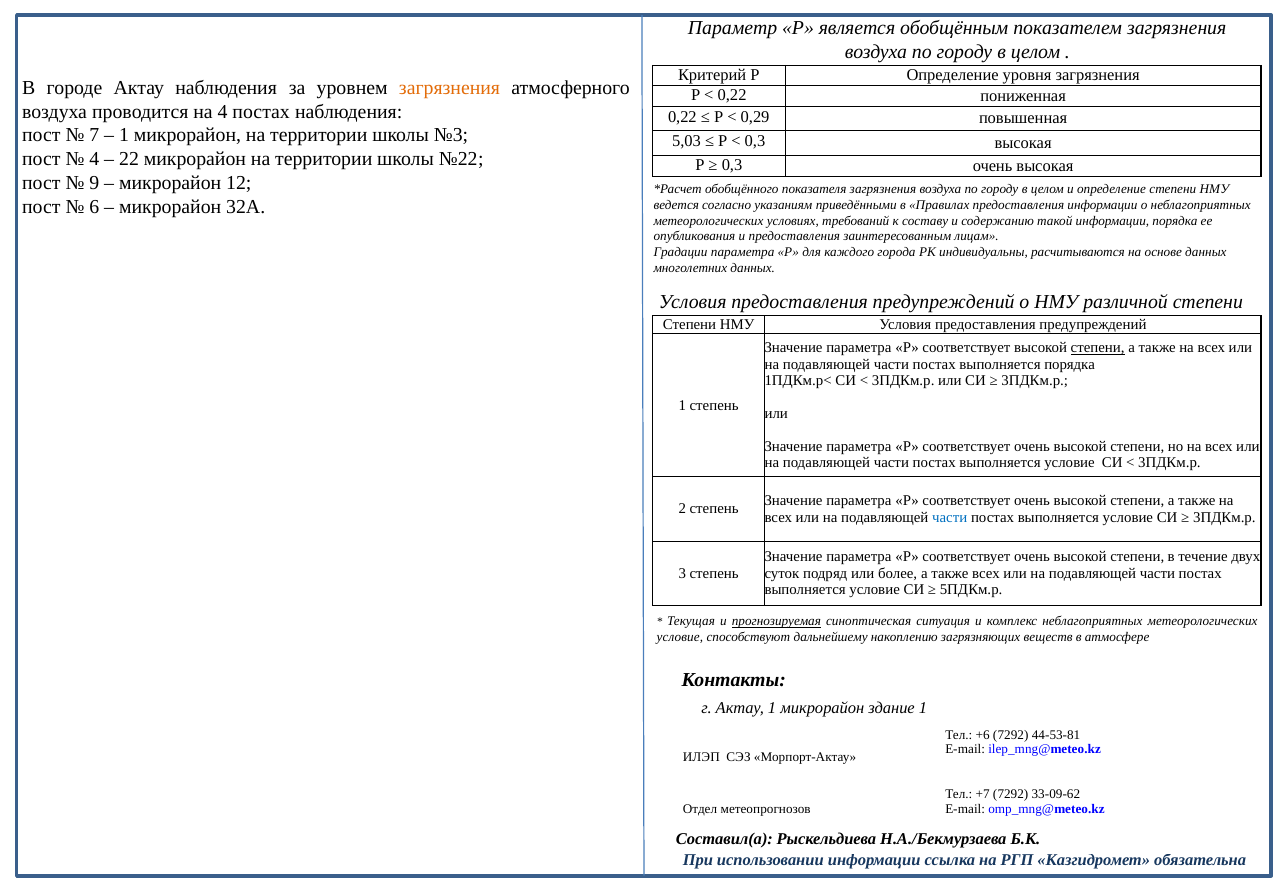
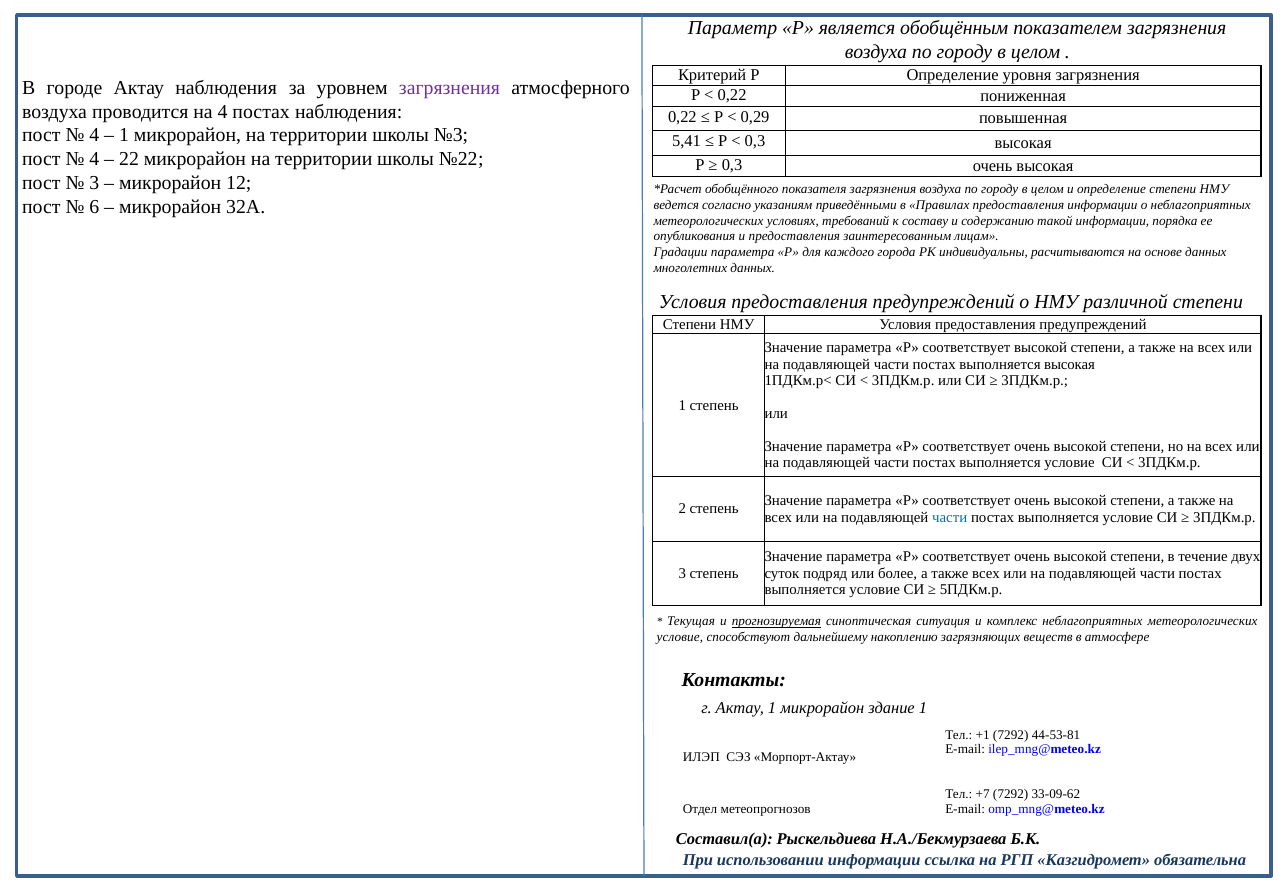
загрязнения colour: orange -> purple (450, 88)
7: 7 -> 4 (94, 135)
5,03: 5,03 -> 5,41 (687, 141)
9: 9 -> 3 (94, 183)
степени underline: present -> none (1098, 348)
выполняется порядка: порядка -> высокая (1070, 364)
+6: +6 -> +1 (983, 735)
